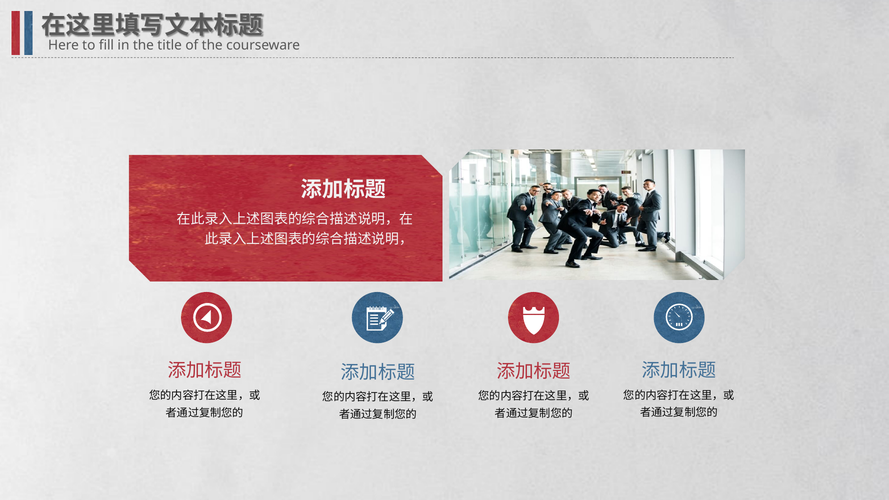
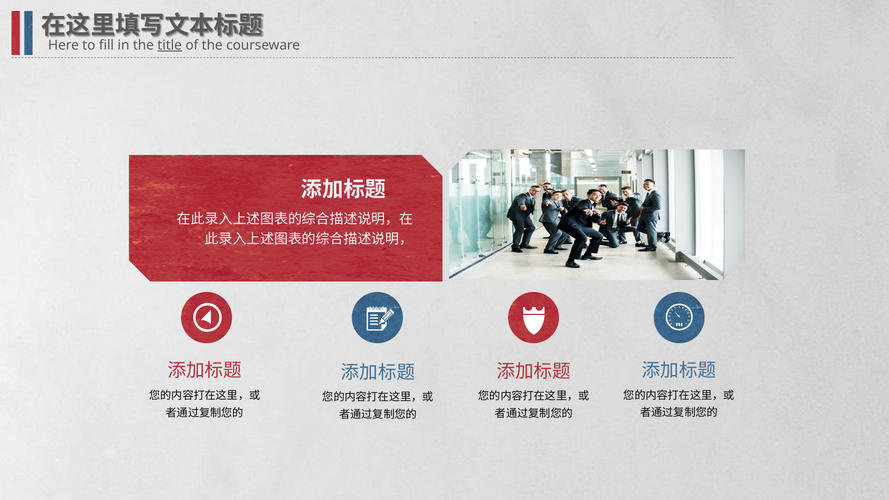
title underline: none -> present (170, 45)
